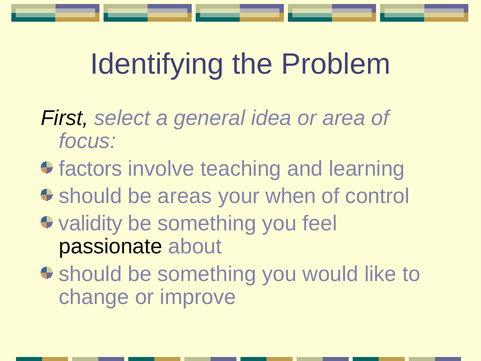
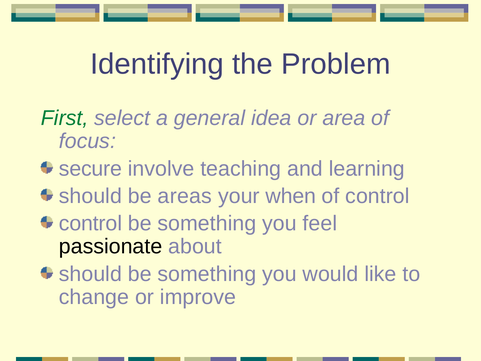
First colour: black -> green (65, 118)
factors: factors -> secure (91, 169)
validity: validity -> control (91, 223)
